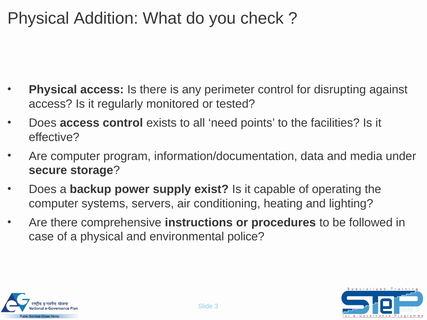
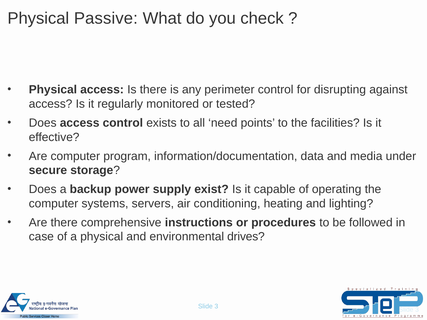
Addition: Addition -> Passive (106, 18)
police: police -> drives (246, 237)
